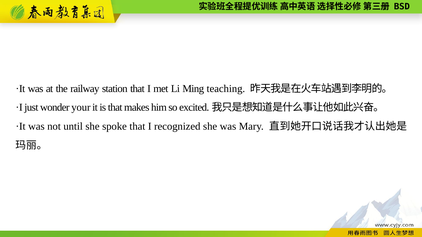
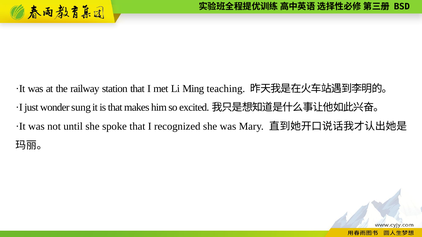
your: your -> sung (81, 108)
